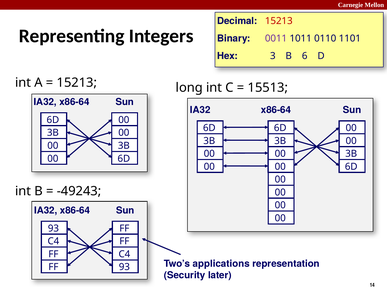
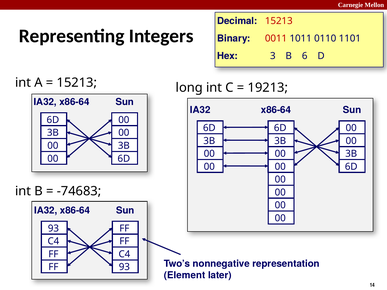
0011 colour: purple -> red (276, 38)
15513: 15513 -> 19213 (268, 88)
-49243: -49243 -> -74683 (79, 191)
applications: applications -> nonnegative (221, 264)
Security: Security -> Element (185, 275)
